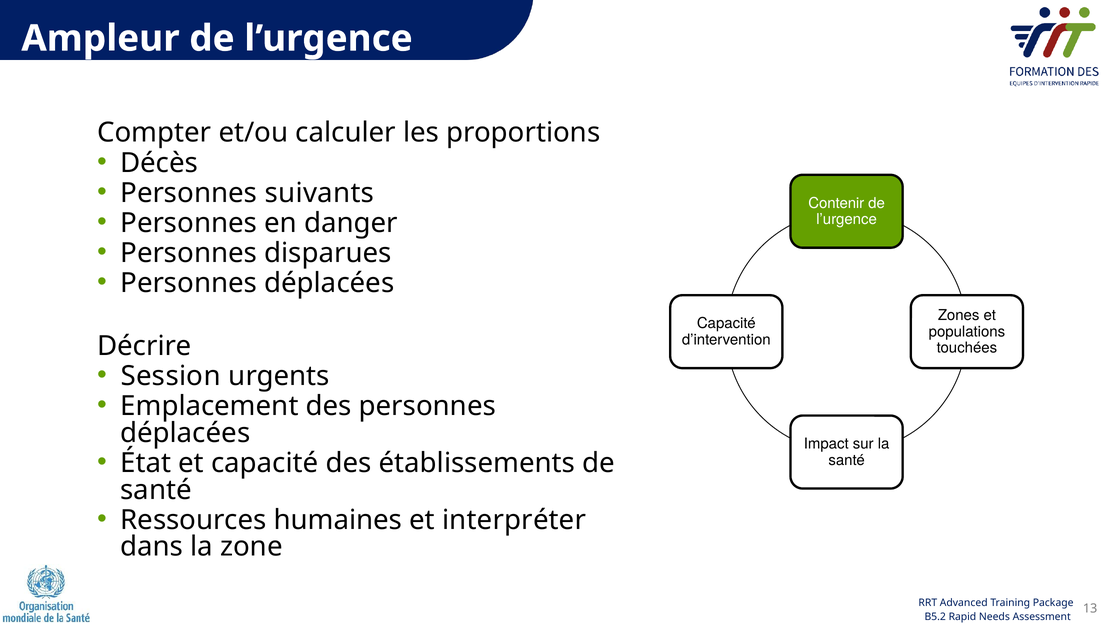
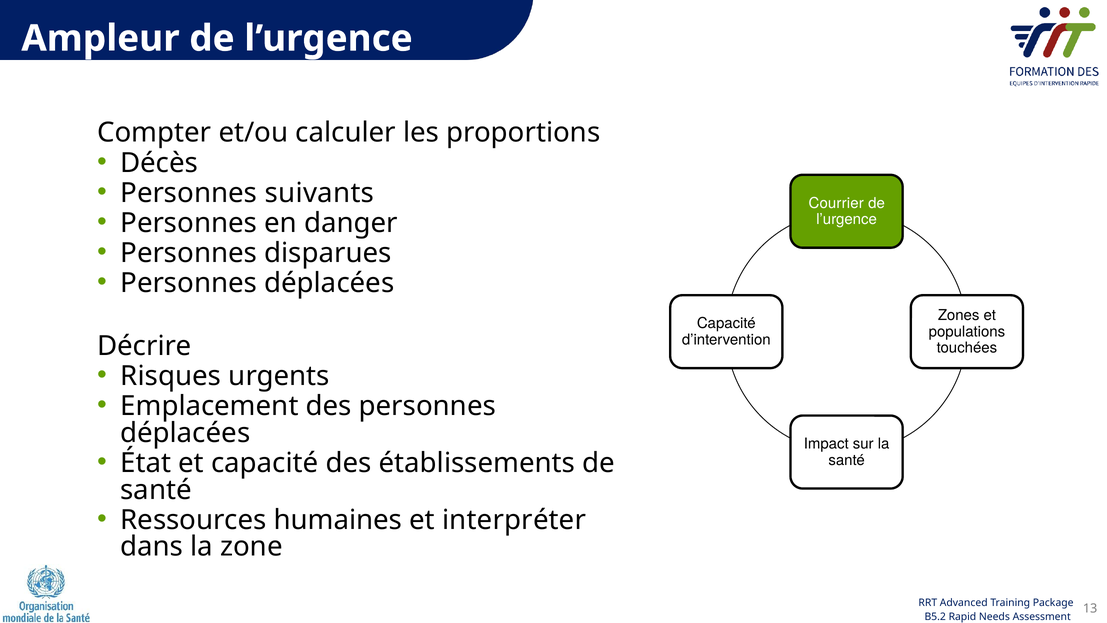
Contenir: Contenir -> Courrier (836, 203)
Session: Session -> Risques (171, 376)
